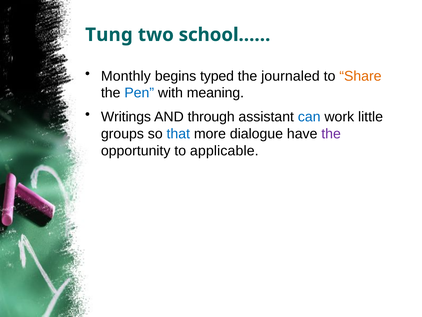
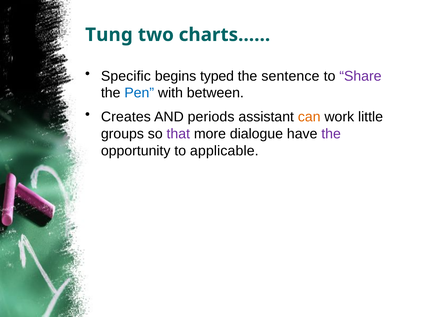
school……: school…… -> charts…… (224, 35)
Monthly: Monthly -> Specific (126, 76)
journaled: journaled -> sentence (290, 76)
Share colour: orange -> purple (360, 76)
meaning: meaning -> between (215, 93)
Writings: Writings -> Creates (126, 117)
through: through -> periods (211, 117)
can colour: blue -> orange (309, 117)
that colour: blue -> purple (178, 134)
